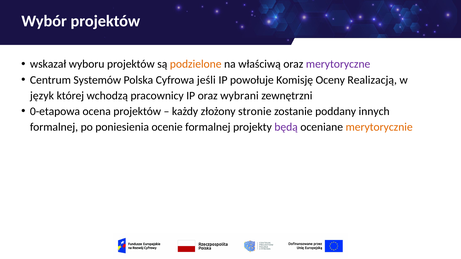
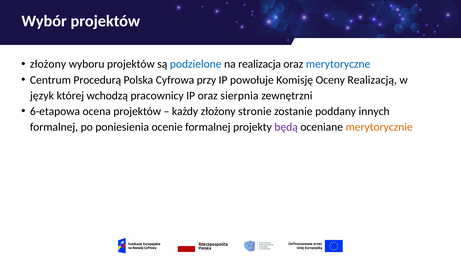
wskazał: wskazał -> złożony (48, 64)
podzielone colour: orange -> blue (196, 64)
właściwą: właściwą -> realizacja (260, 64)
merytoryczne colour: purple -> blue (338, 64)
Systemów: Systemów -> Procedurą (97, 80)
jeśli: jeśli -> przy (206, 80)
wybrani: wybrani -> sierpnia (239, 96)
0-etapowa: 0-etapowa -> 6-etapowa (55, 112)
